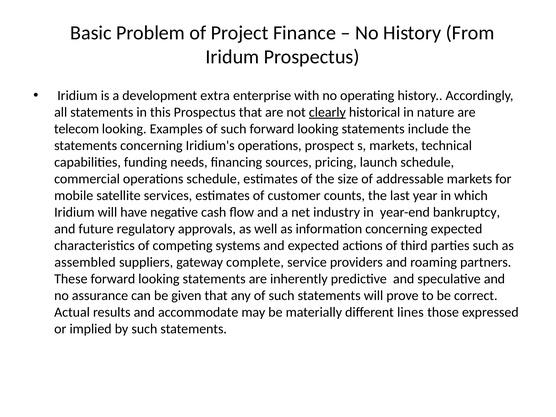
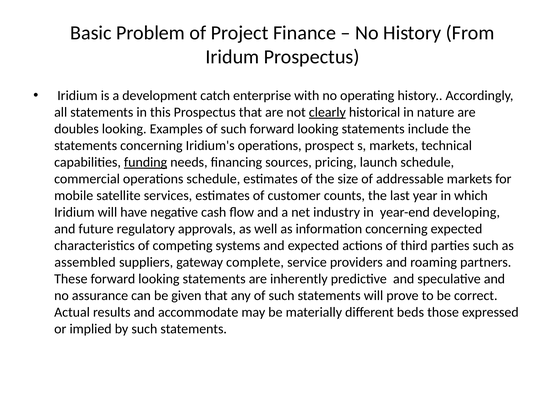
extra: extra -> catch (215, 95)
telecom: telecom -> doubles (76, 129)
funding underline: none -> present (146, 162)
bankruptcy: bankruptcy -> developing (466, 212)
lines: lines -> beds (410, 312)
